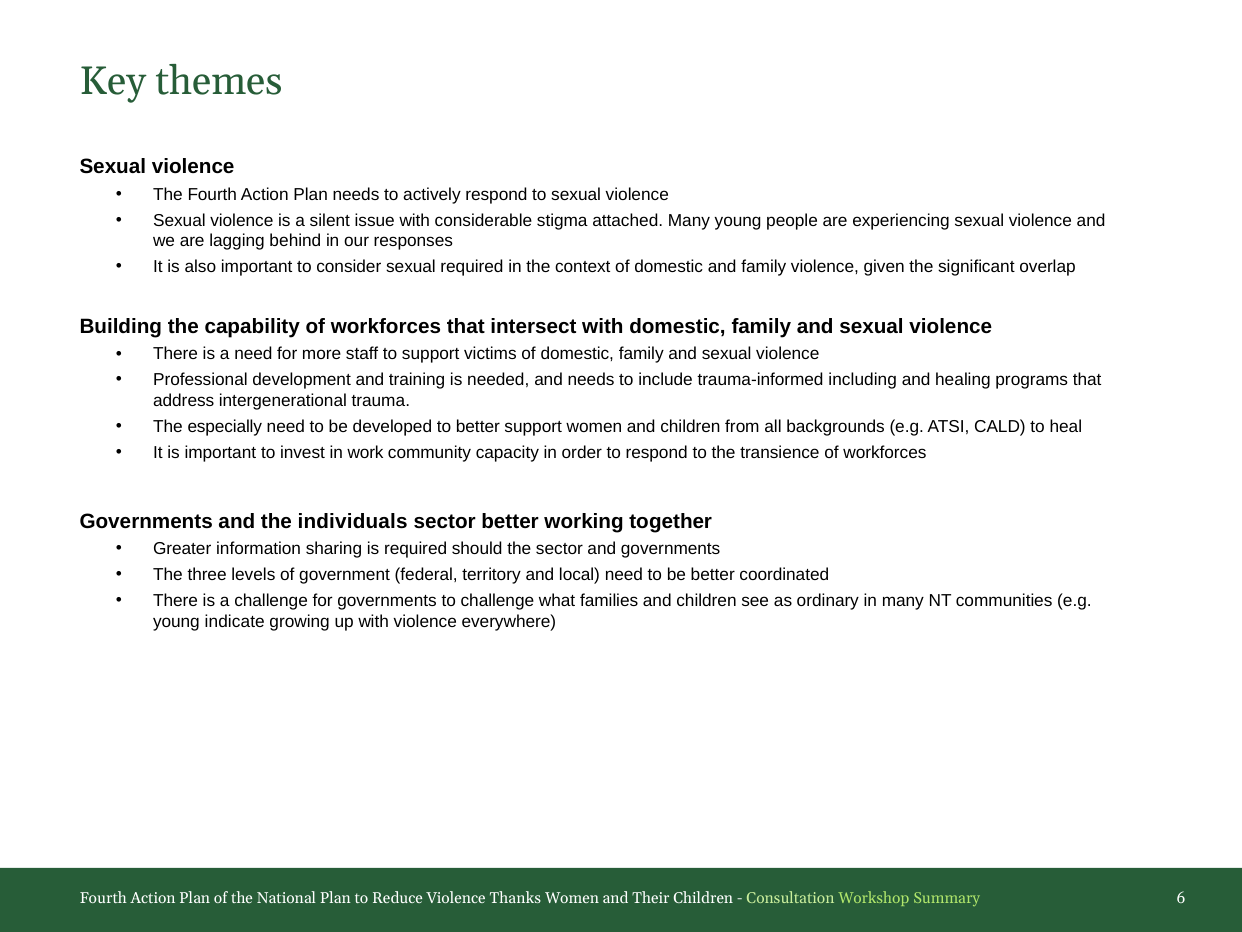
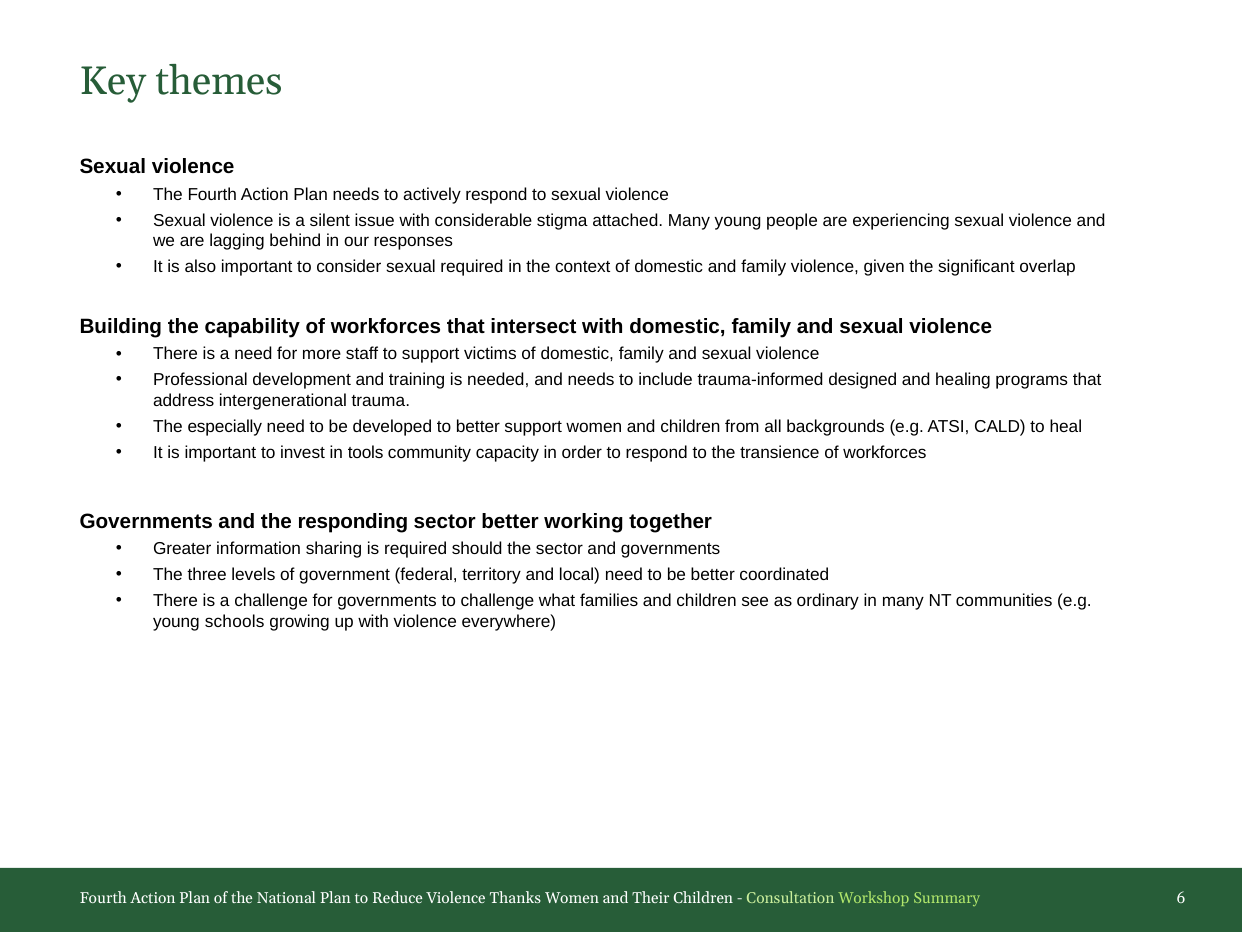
including: including -> designed (863, 380)
work: work -> tools (366, 453)
individuals: individuals -> responding (353, 521)
indicate: indicate -> schools (235, 621)
